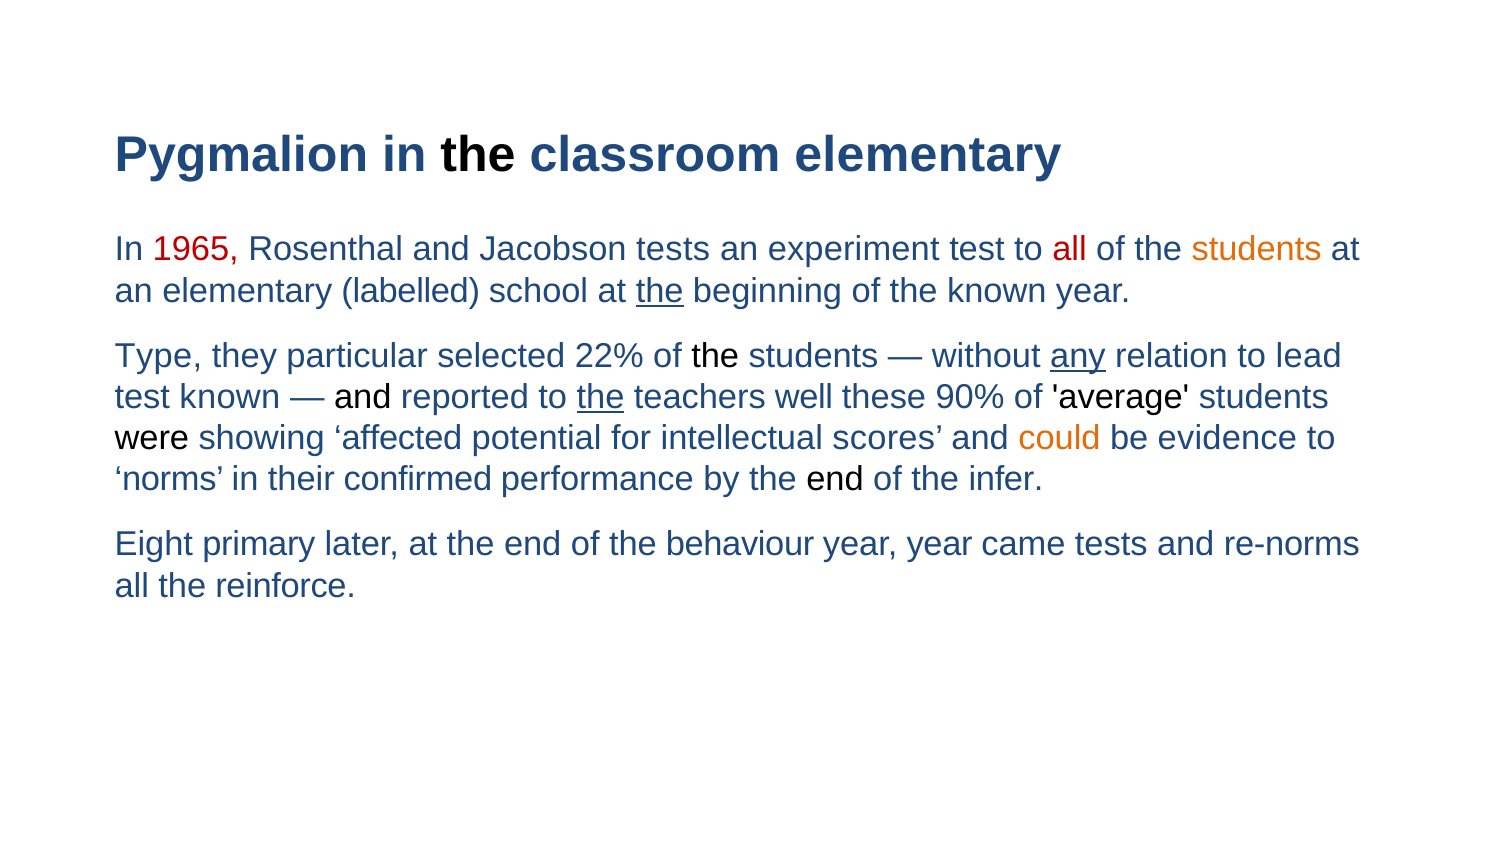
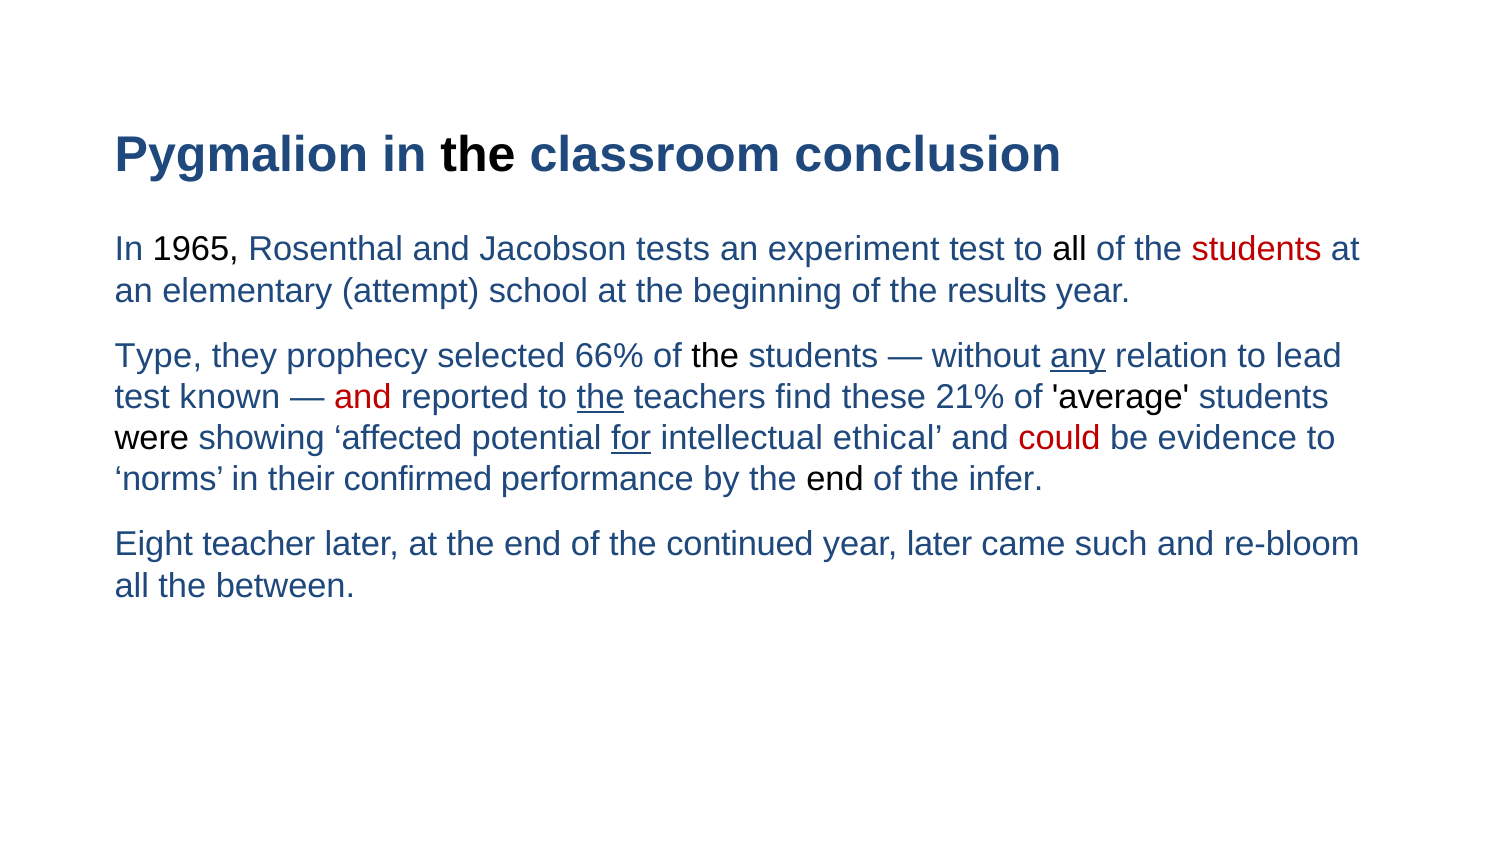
classroom elementary: elementary -> conclusion (928, 155)
1965 colour: red -> black (196, 250)
all colour: red -> black (1069, 250)
students colour: orange -> red (1257, 250)
labelled: labelled -> attempt (411, 291)
the underline: present -> none (660, 291)
the known: known -> results (997, 291)
particular: particular -> prophecy (357, 356)
22%: 22% -> 66% (609, 356)
and colour: black -> red (363, 397)
well: well -> find (804, 397)
90%: 90% -> 21% (970, 397)
for underline: none -> present (631, 438)
scores: scores -> ethical (888, 438)
could colour: orange -> red (1060, 438)
primary: primary -> teacher (259, 544)
behaviour: behaviour -> continued (740, 544)
year year: year -> later (940, 544)
came tests: tests -> such (1111, 544)
re-norms: re-norms -> re-bloom (1292, 544)
reinforce: reinforce -> between (285, 586)
